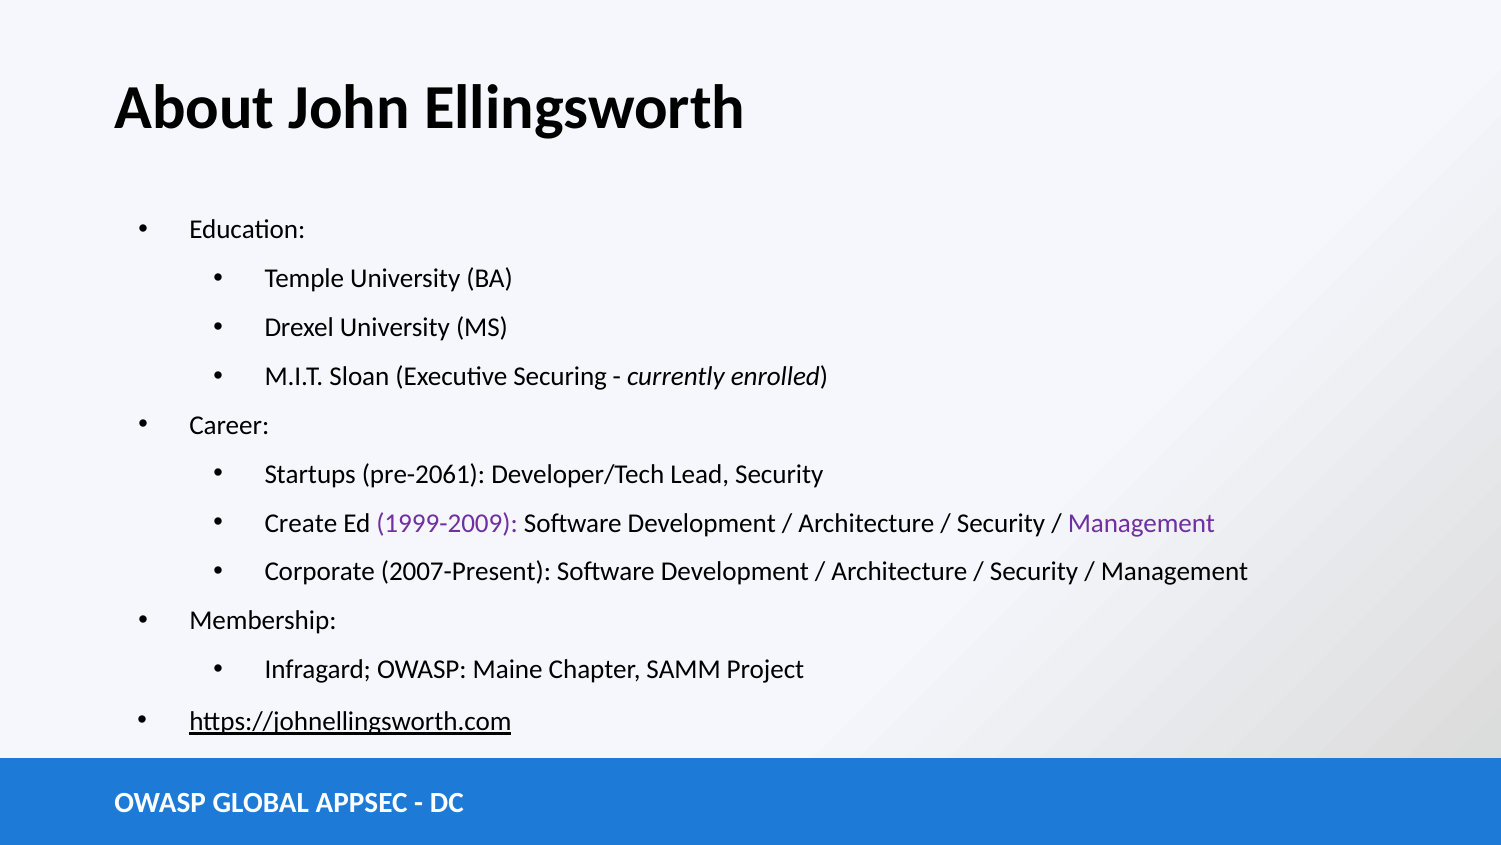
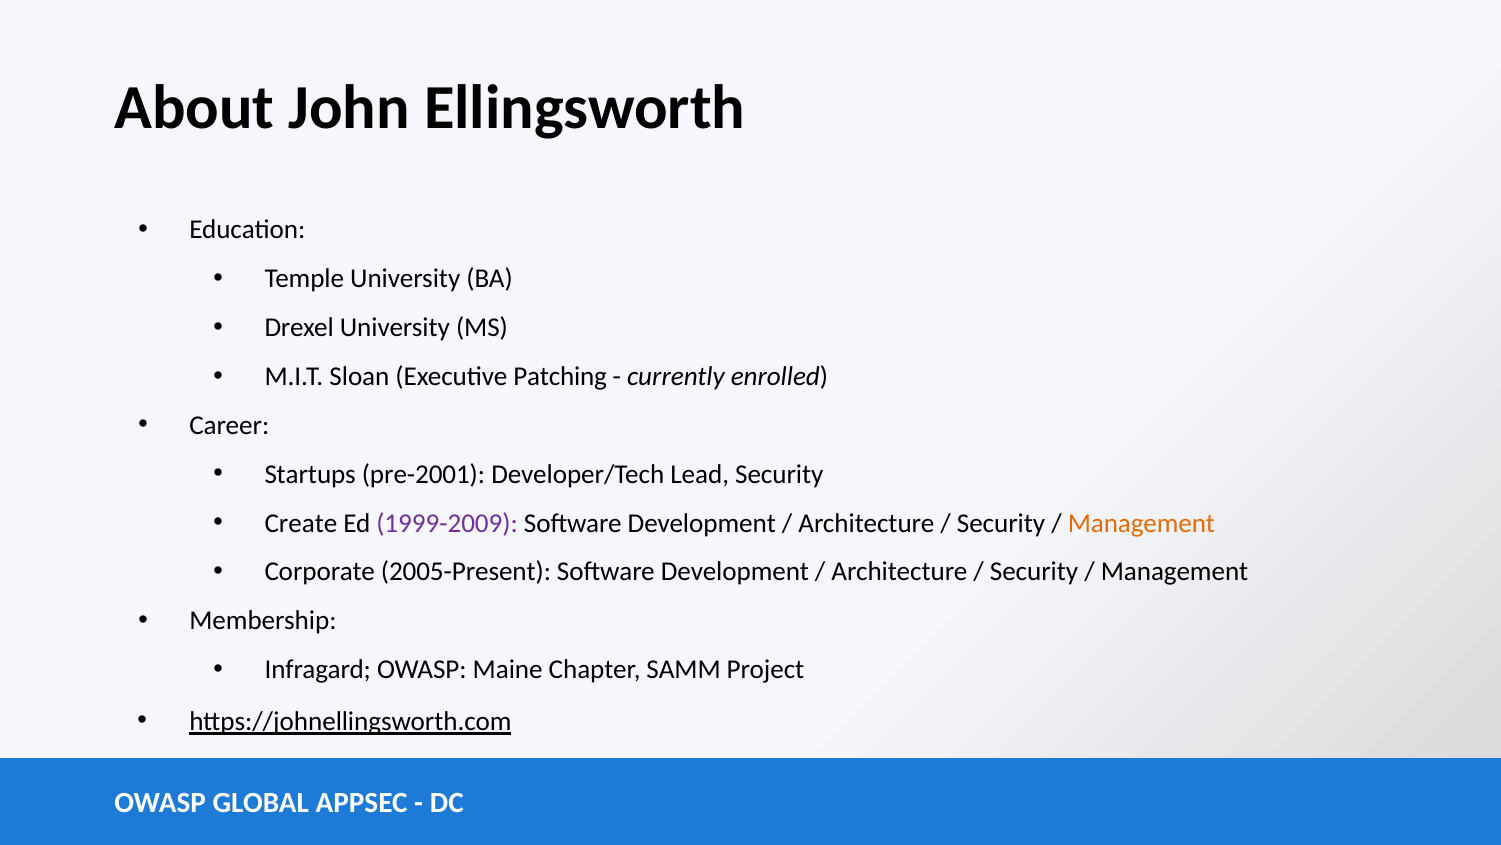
Securing: Securing -> Patching (560, 376)
pre-2061: pre-2061 -> pre-2001 (423, 474)
Management colour: purple -> orange (1141, 523)
2007-Present: 2007-Present -> 2005-Present (466, 572)
